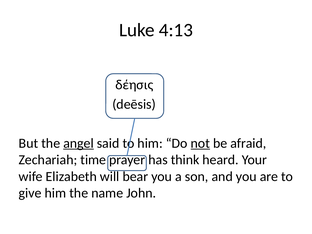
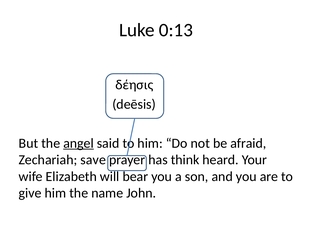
4:13: 4:13 -> 0:13 (176, 30)
not underline: present -> none (200, 143)
time: time -> save (93, 160)
